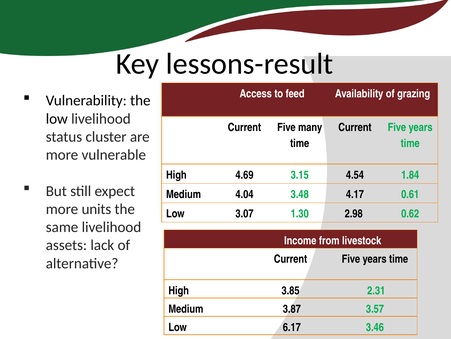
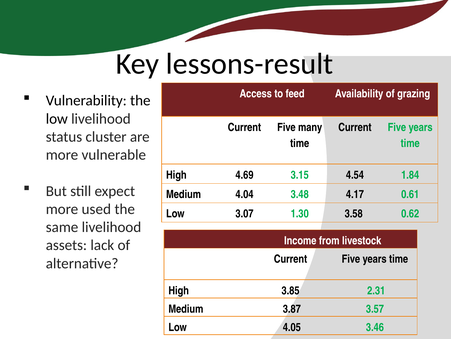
units: units -> used (96, 209)
2.98: 2.98 -> 3.58 (354, 213)
6.17: 6.17 -> 4.05 (292, 327)
